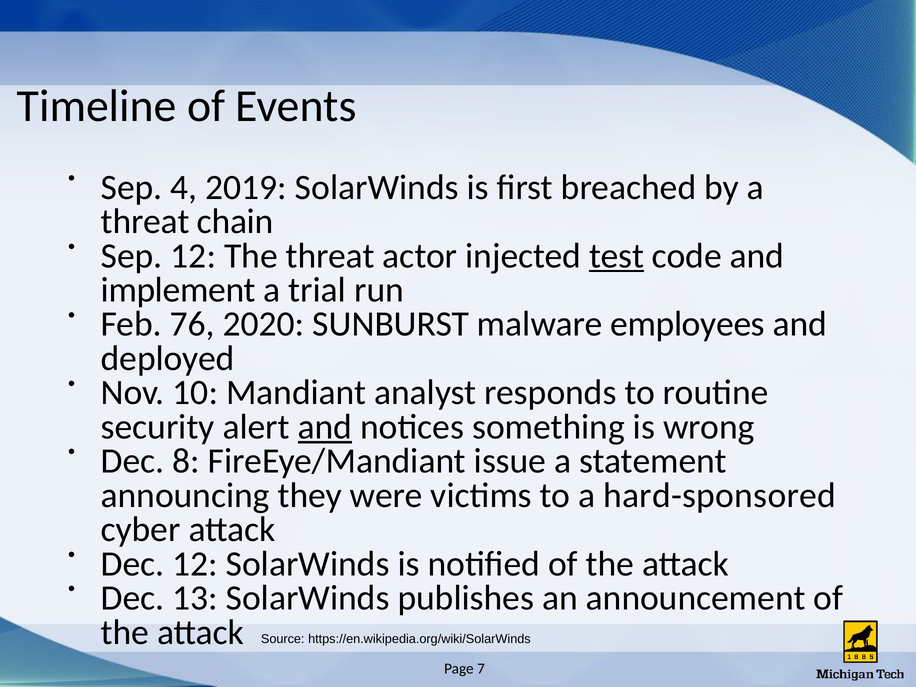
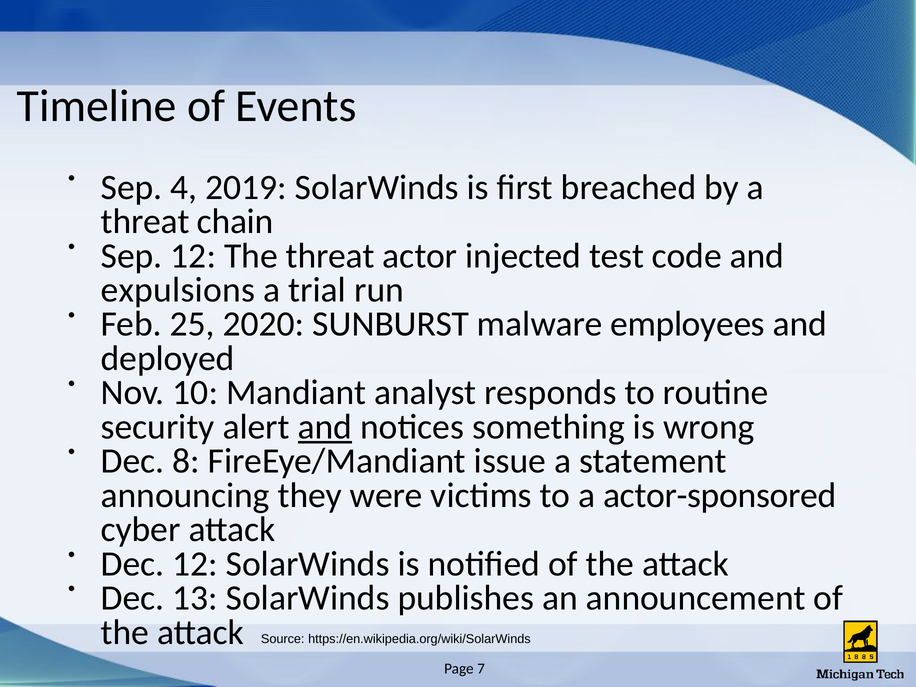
test underline: present -> none (617, 256)
implement: implement -> expulsions (178, 290)
76: 76 -> 25 (192, 324)
hard-sponsored: hard-sponsored -> actor-sponsored (720, 495)
